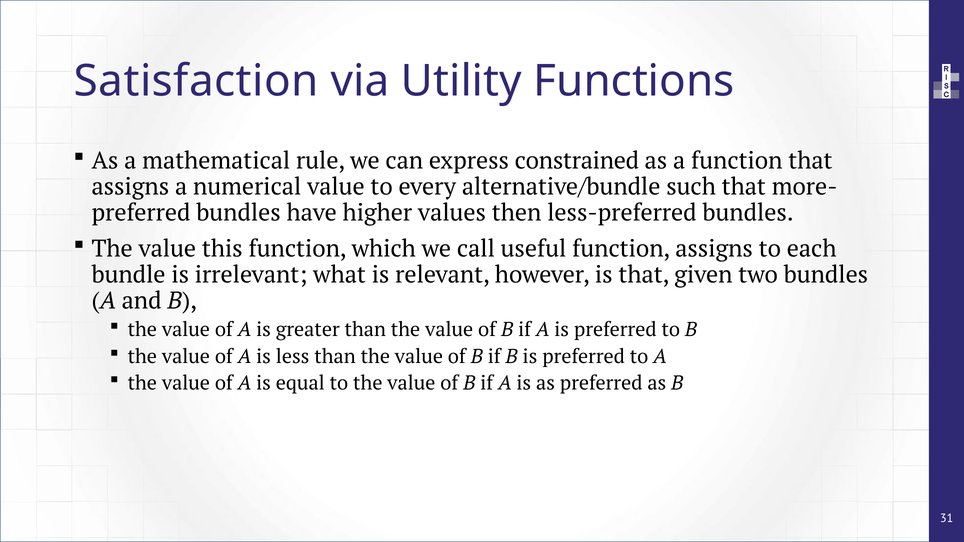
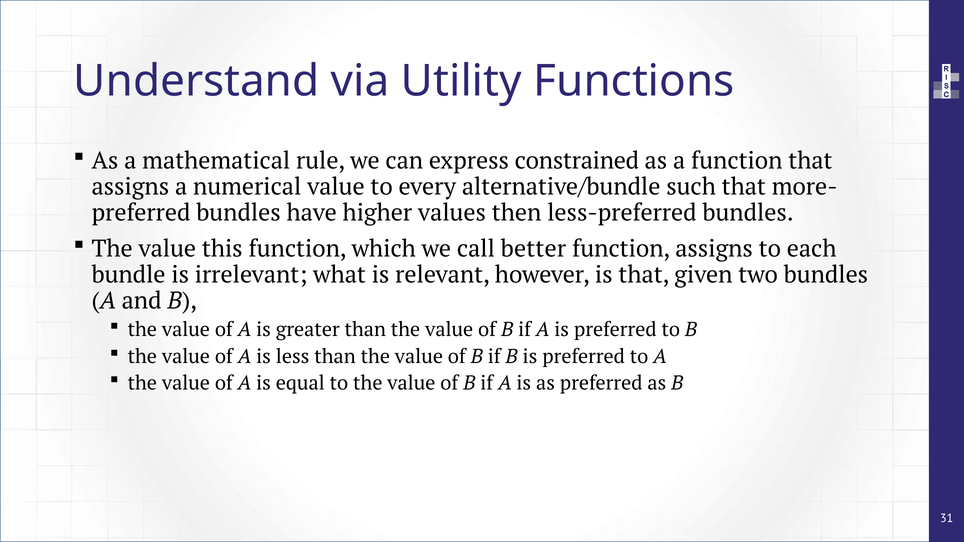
Satisfaction: Satisfaction -> Understand (196, 81)
useful: useful -> better (533, 249)
